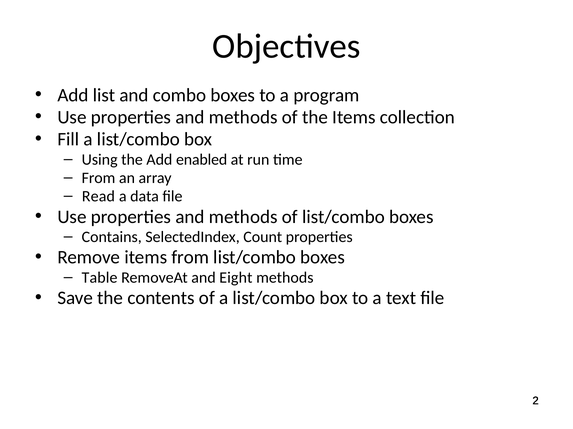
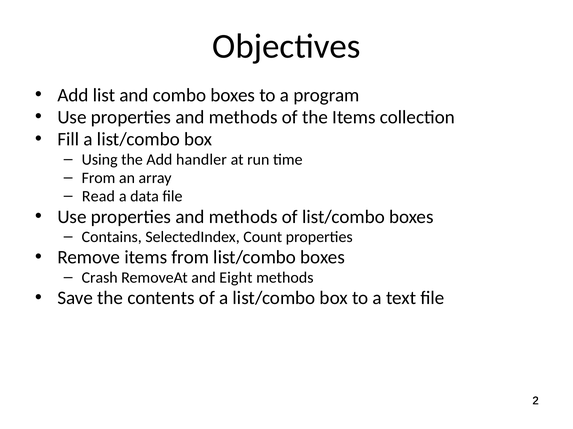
enabled: enabled -> handler (201, 160)
Table: Table -> Crash (100, 278)
